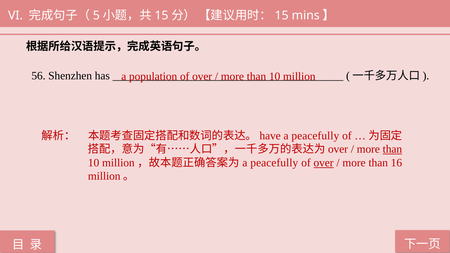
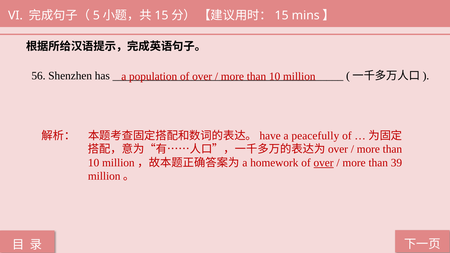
than underline: present -> none (392, 149)
peacefully: peacefully -> homework (274, 163)
16: 16 -> 39 (396, 163)
